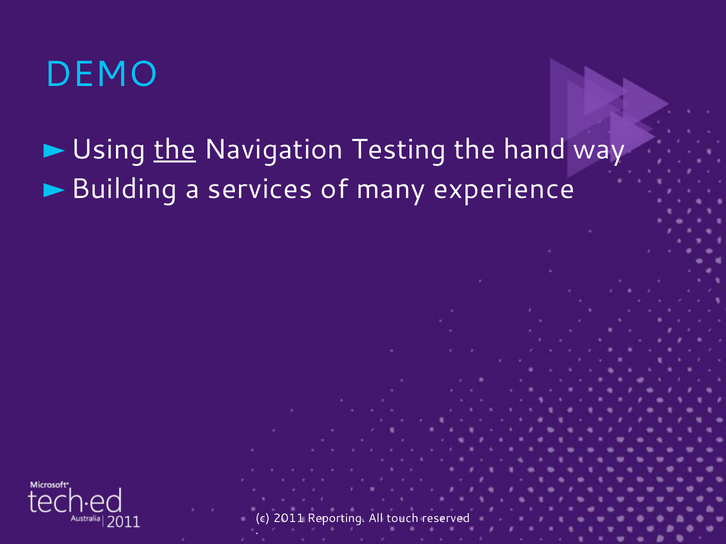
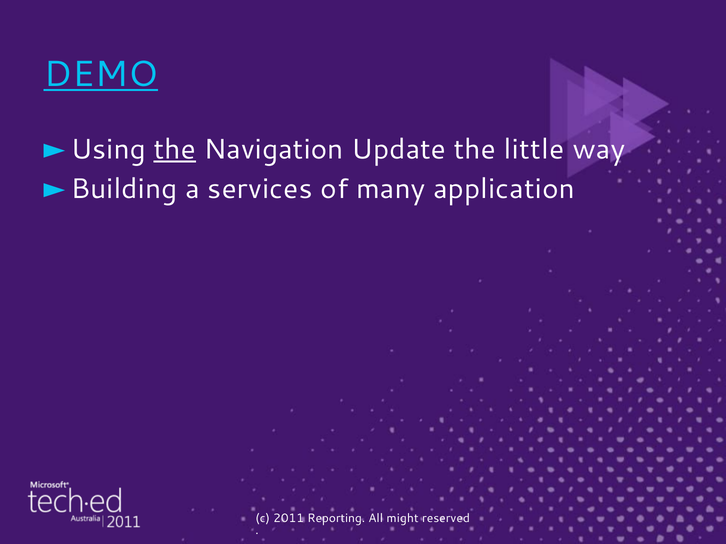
DEMO underline: none -> present (101, 74)
Testing: Testing -> Update (399, 150)
hand: hand -> little (534, 150)
experience: experience -> application (504, 189)
touch: touch -> might (403, 519)
